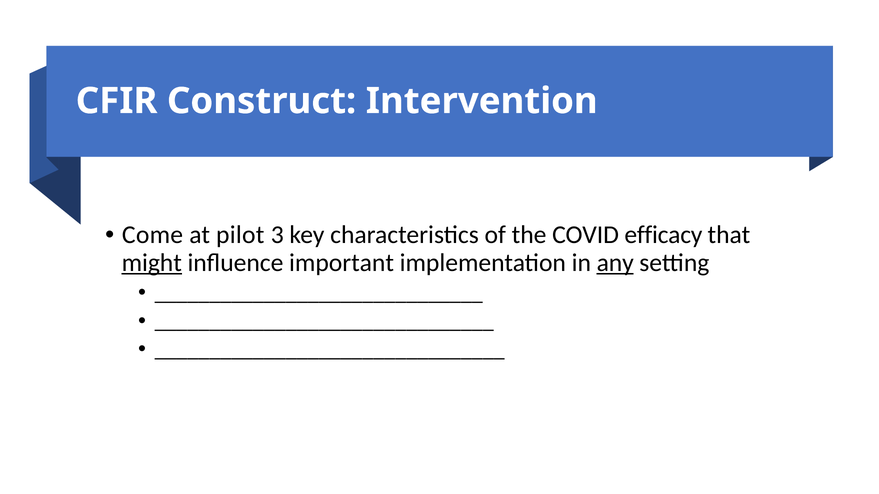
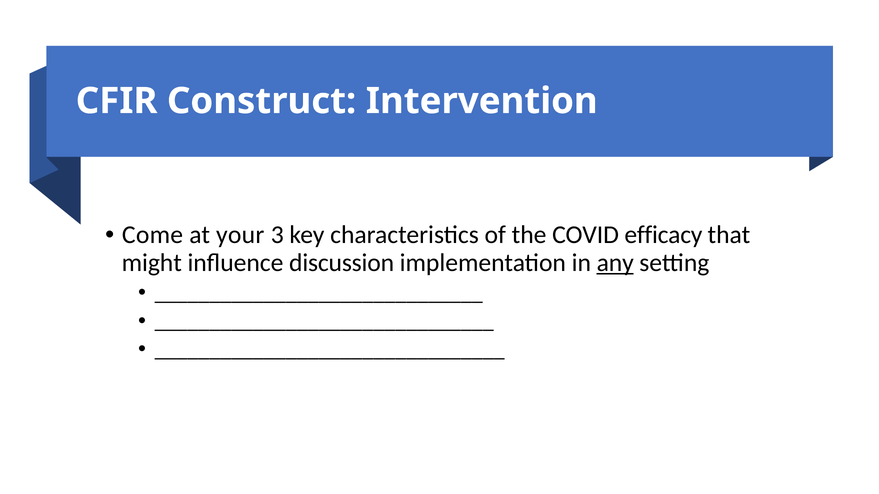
pilot: pilot -> your (240, 235)
might underline: present -> none (152, 263)
important: important -> discussion (342, 263)
